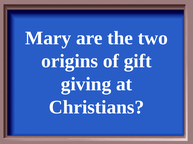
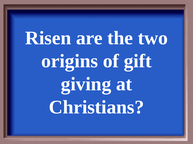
Mary: Mary -> Risen (48, 38)
